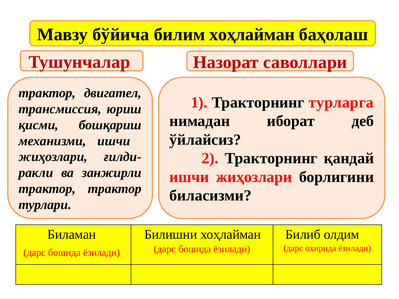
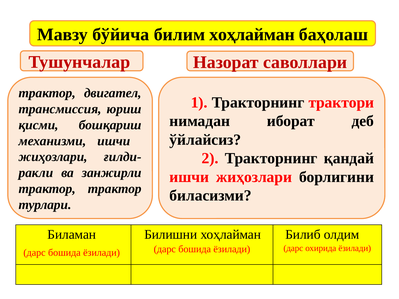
турларга: турларга -> трактори (341, 103)
